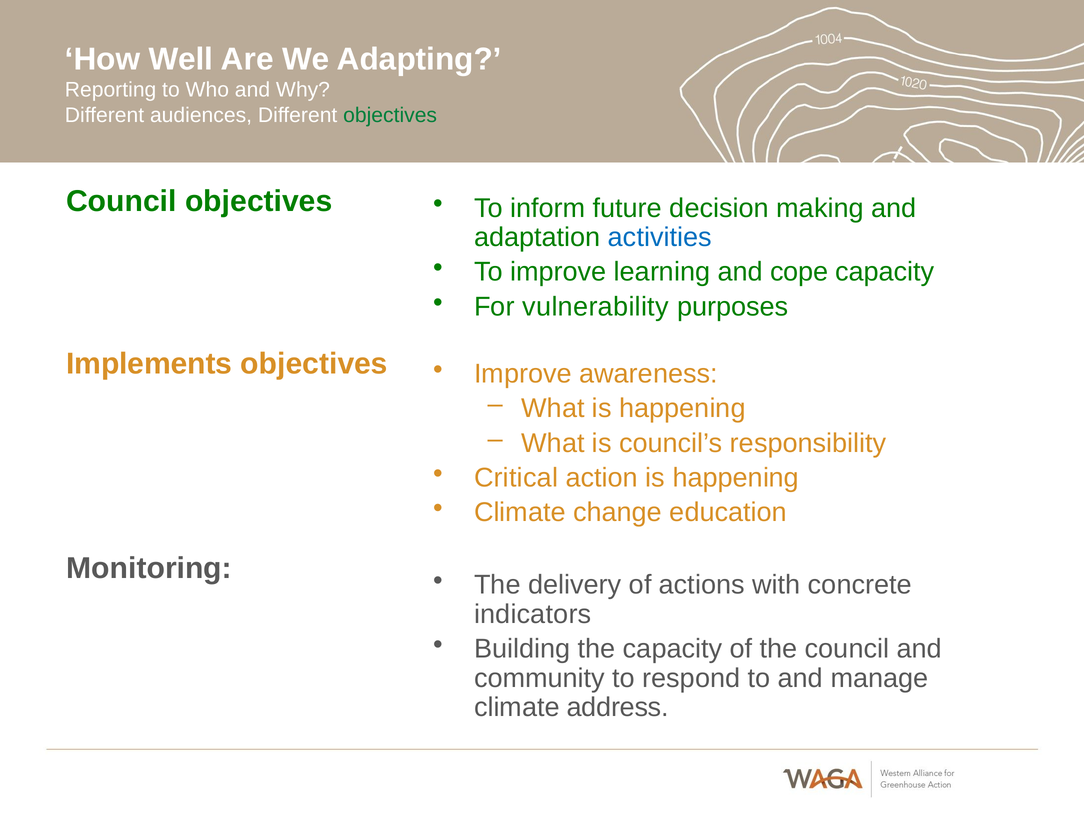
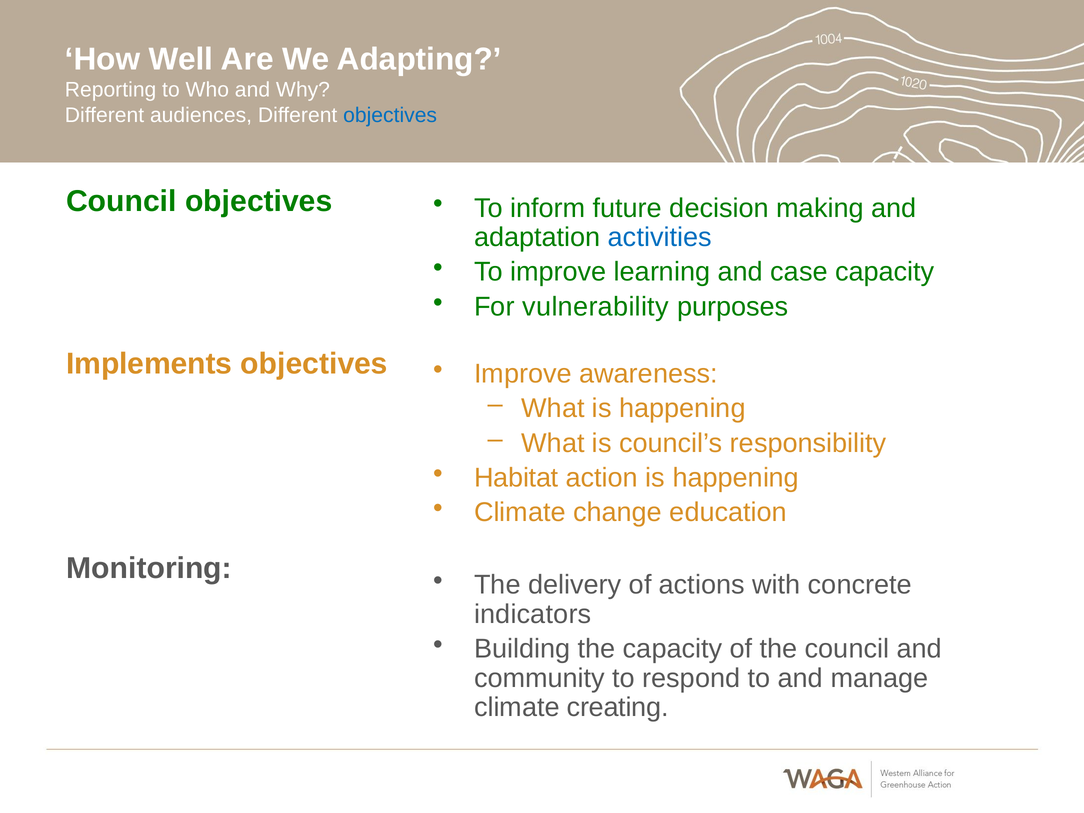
objectives colour: green -> blue (390, 115)
cope: cope -> case (799, 272)
Critical: Critical -> Habitat (516, 478)
address: address -> creating (618, 708)
